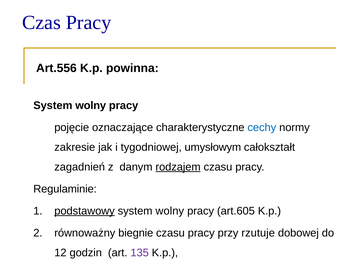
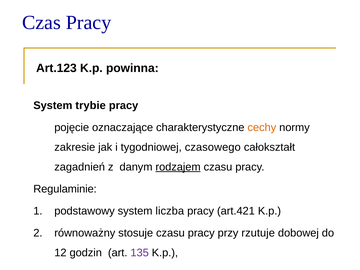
Art.556: Art.556 -> Art.123 (56, 68)
wolny: wolny -> trybie (91, 105)
cechy colour: blue -> orange (262, 127)
umysłowym: umysłowym -> czasowego (213, 147)
podstawowy underline: present -> none (85, 211)
wolny: wolny -> liczba (170, 211)
art.605: art.605 -> art.421 (236, 211)
biegnie: biegnie -> stosuje (136, 233)
